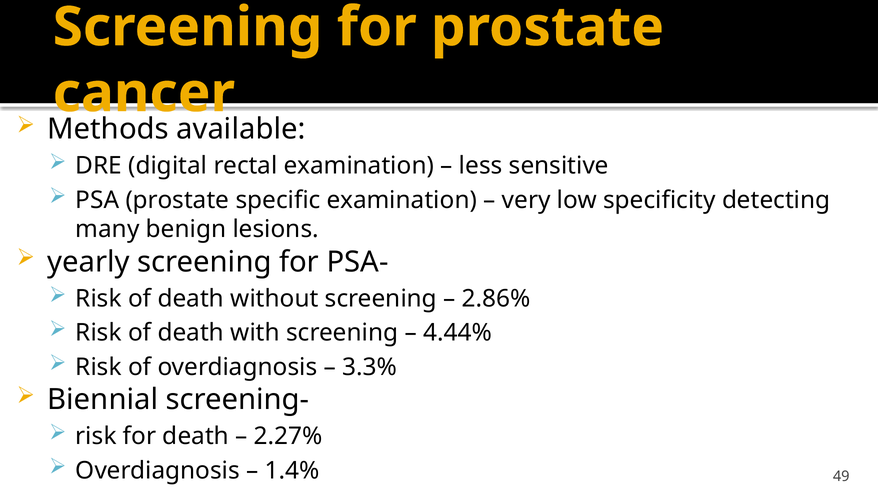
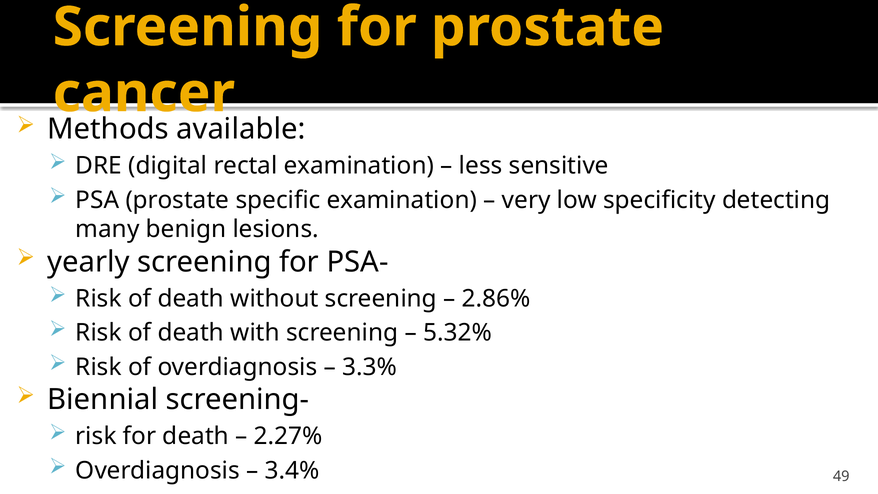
4.44%: 4.44% -> 5.32% (458, 333)
1.4%: 1.4% -> 3.4% (292, 470)
